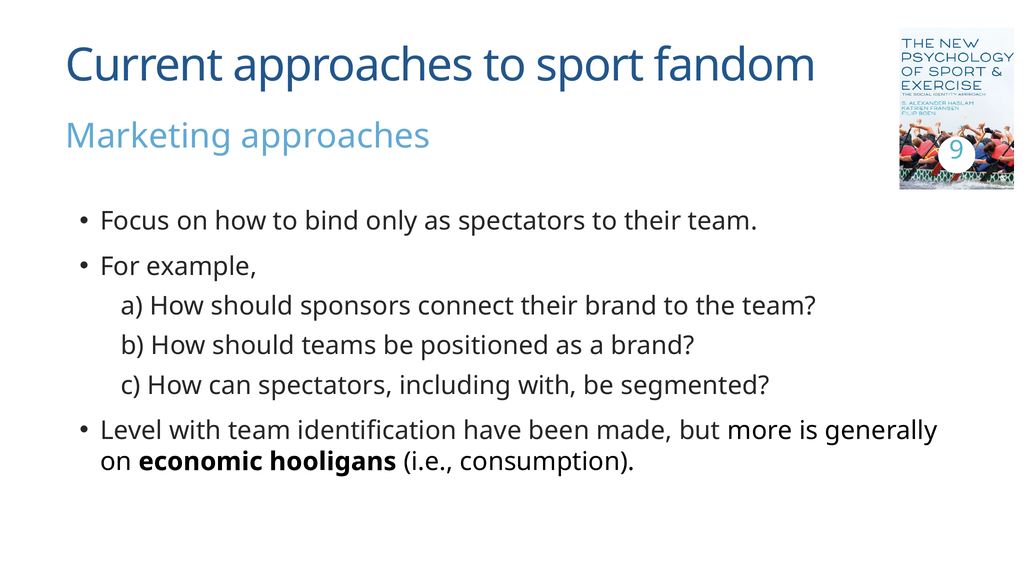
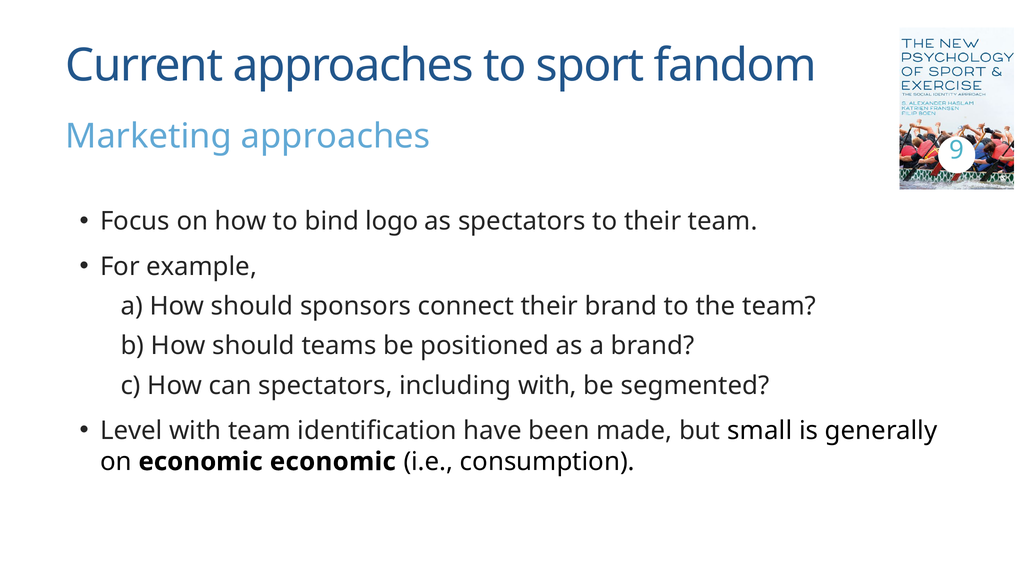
only: only -> logo (392, 222)
more: more -> small (760, 431)
economic hooligans: hooligans -> economic (333, 462)
